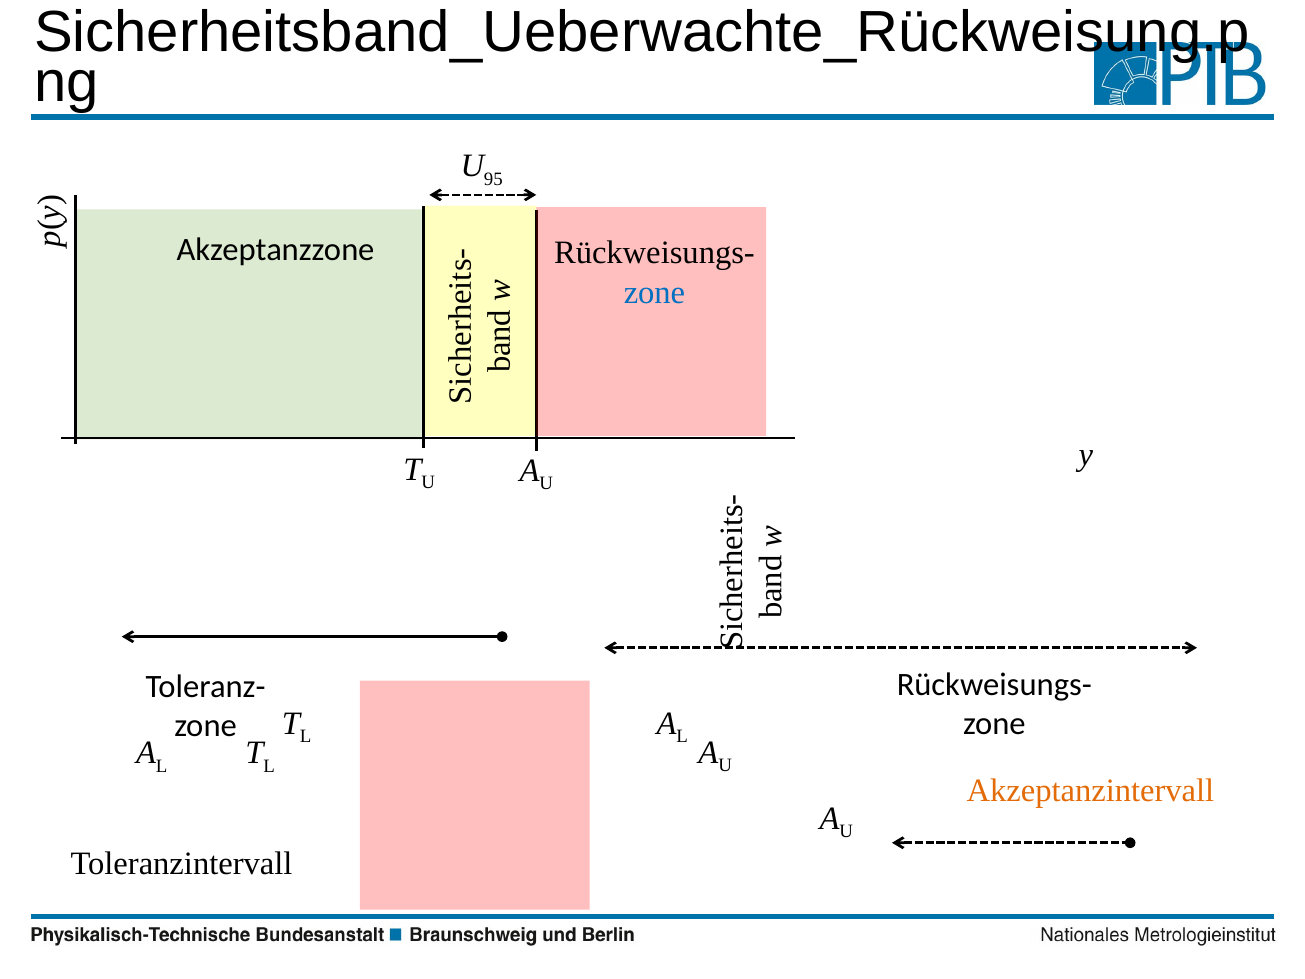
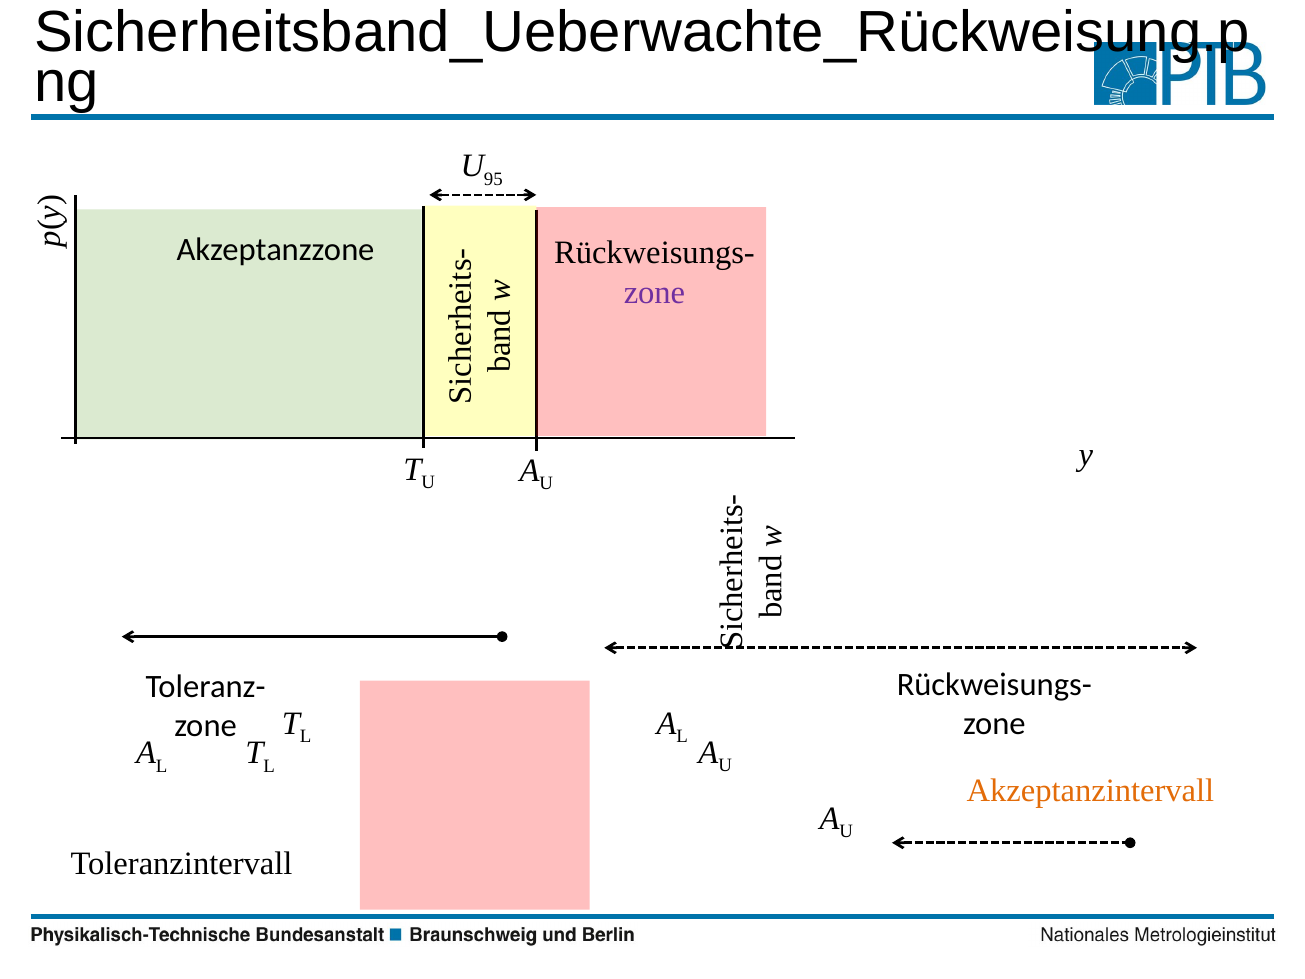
zone colour: blue -> purple (654, 292)
